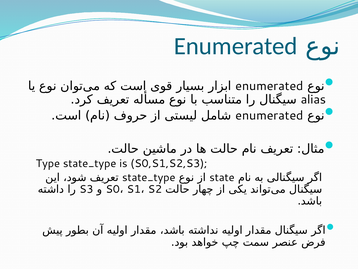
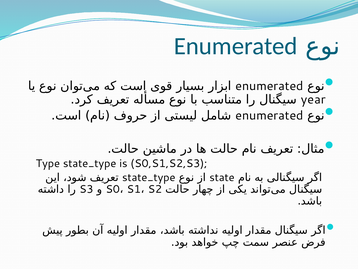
alias: alias -> year (313, 99)
